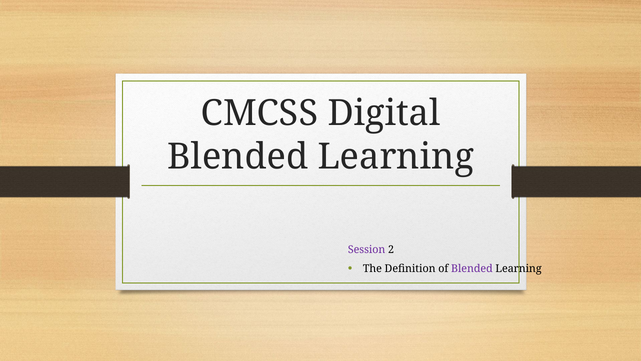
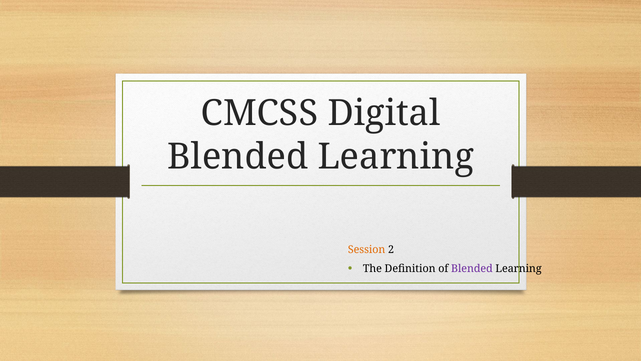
Session colour: purple -> orange (367, 250)
